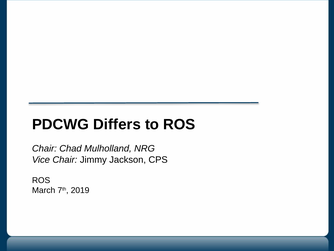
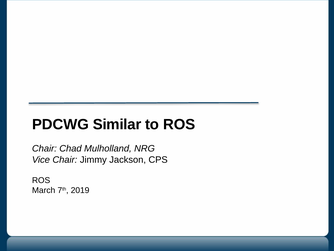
Differs: Differs -> Similar (117, 124)
